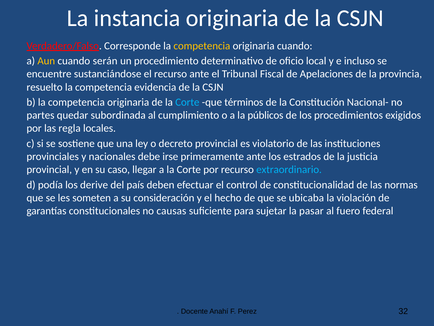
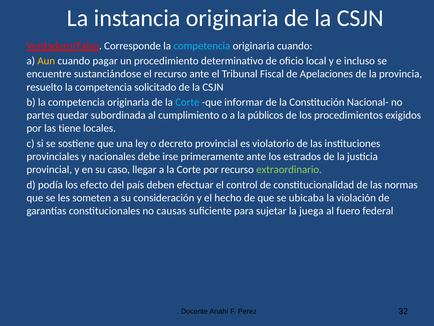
competencia colour: yellow -> light blue (202, 46)
serán: serán -> pagar (105, 61)
evidencia: evidencia -> solicitado (155, 87)
términos: términos -> informar (244, 102)
regla: regla -> tiene (70, 128)
extraordinario colour: light blue -> light green (289, 169)
derive: derive -> efecto (94, 185)
pasar: pasar -> juega (311, 211)
